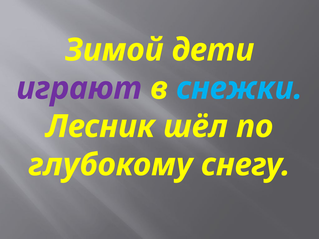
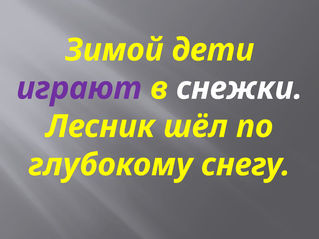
снежки colour: light blue -> white (239, 88)
